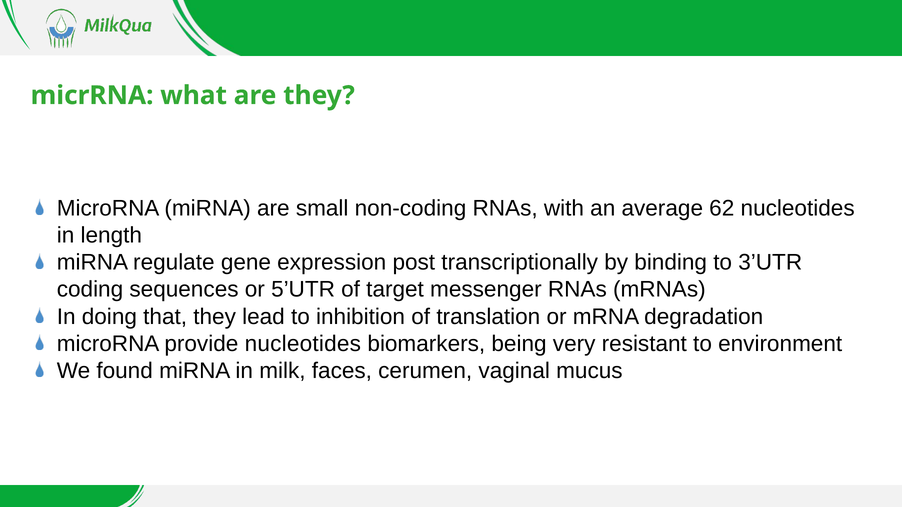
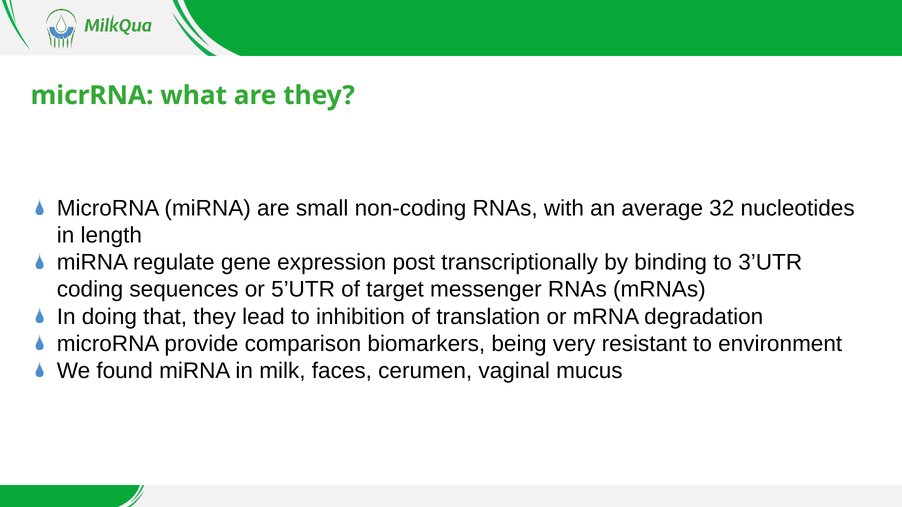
62: 62 -> 32 (722, 209)
provide nucleotides: nucleotides -> comparison (303, 344)
